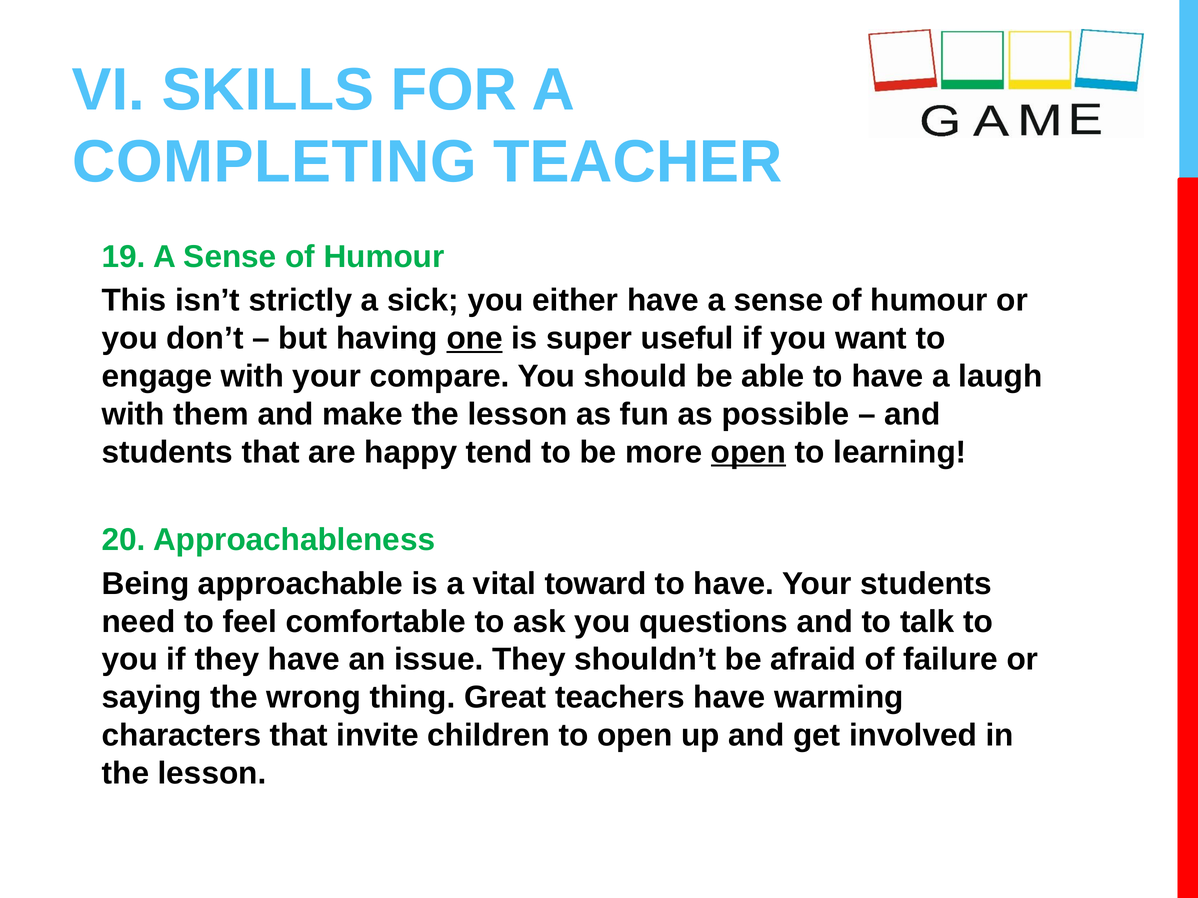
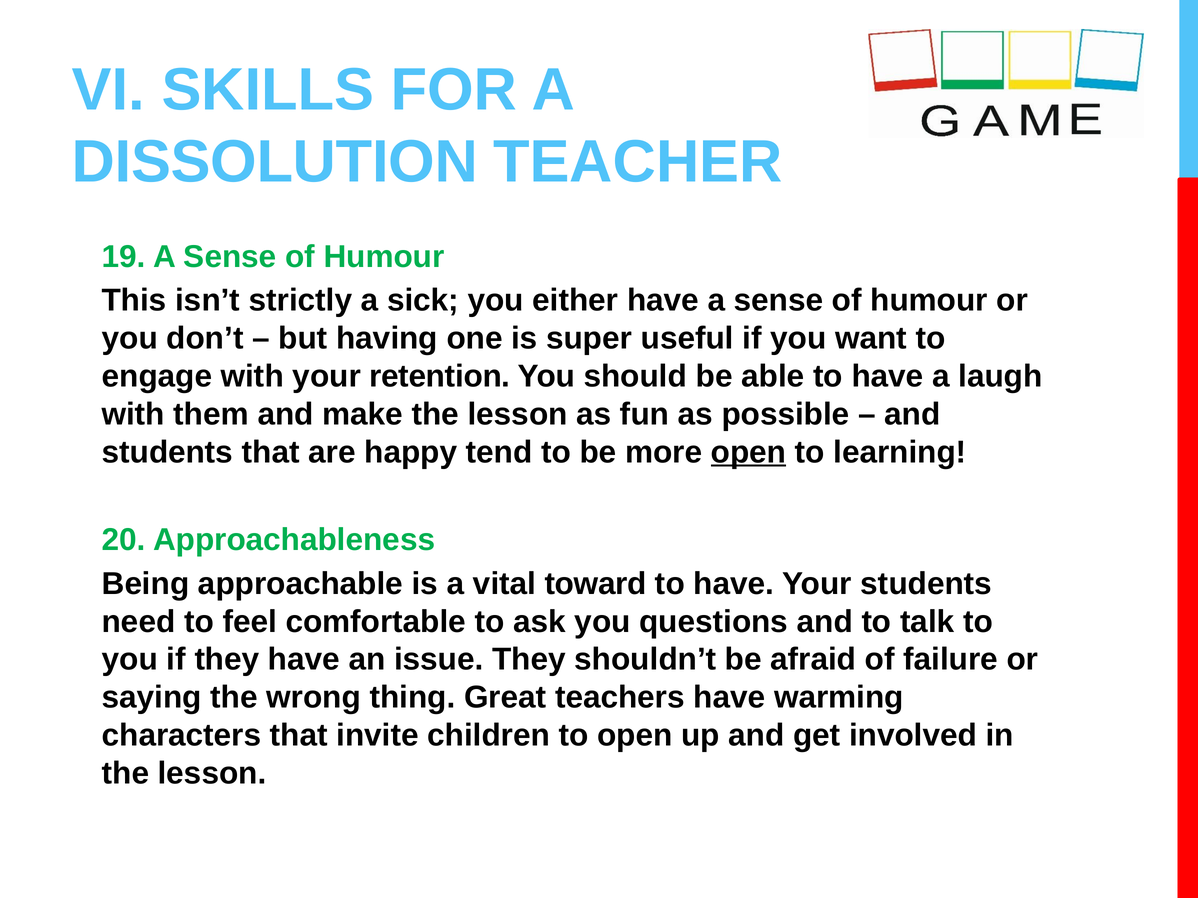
COMPLETING: COMPLETING -> DISSOLUTION (275, 162)
one underline: present -> none (475, 339)
compare: compare -> retention (440, 377)
